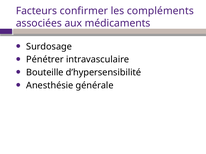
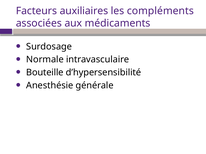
confirmer: confirmer -> auxiliaires (84, 11)
Pénétrer: Pénétrer -> Normale (45, 60)
